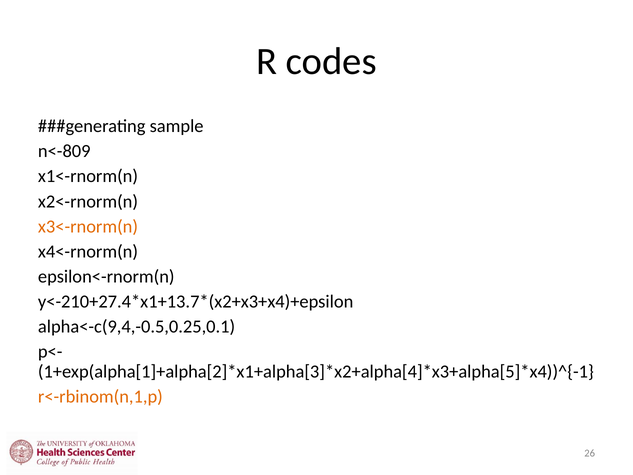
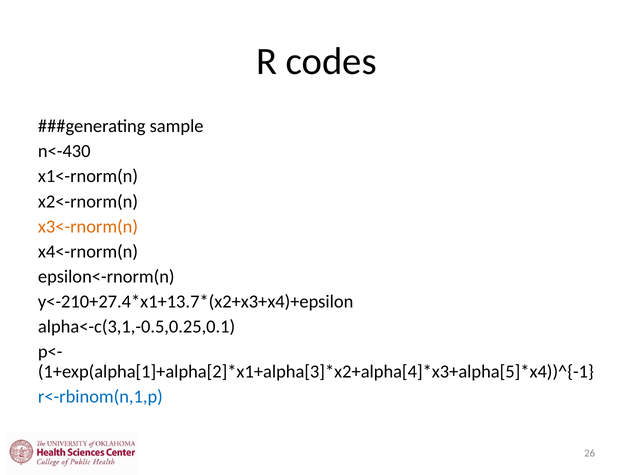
n<-809: n<-809 -> n<-430 (64, 151)
alpha<-c(9,4,-0.5,0.25,0.1: alpha<-c(9,4,-0.5,0.25,0.1 -> alpha<-c(3,1,-0.5,0.25,0.1 (137, 326)
r<-rbinom(n,1,p colour: orange -> blue (100, 396)
